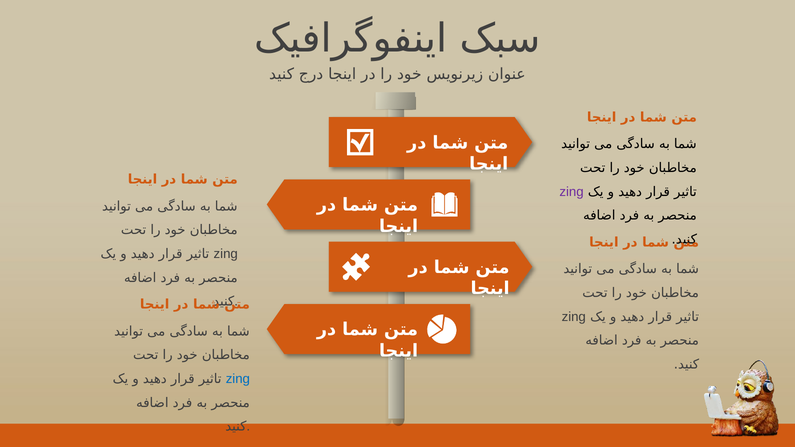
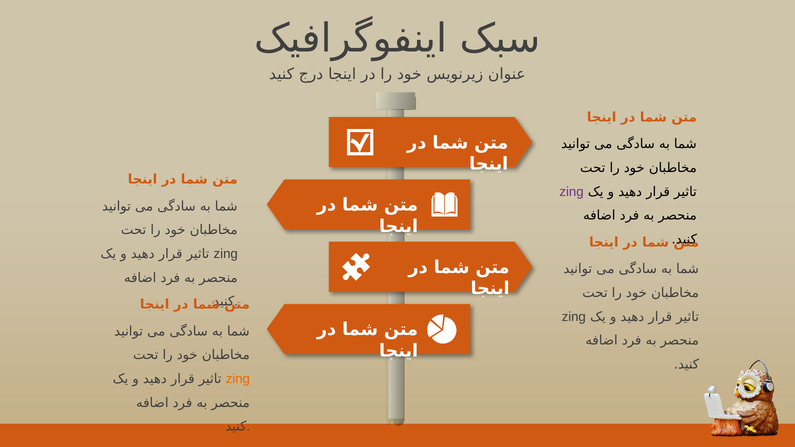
zing colour: blue -> orange (238, 379)
